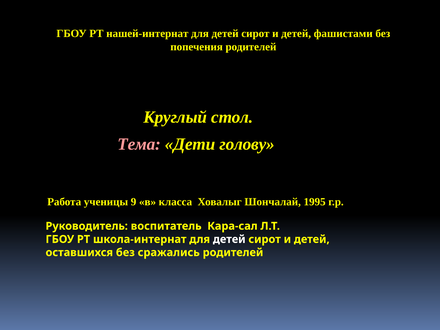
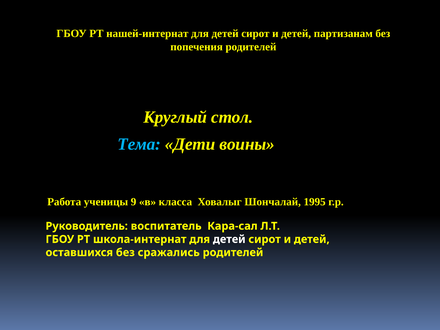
фашистами: фашистами -> партизанам (343, 34)
Тема colour: pink -> light blue (139, 144)
голову: голову -> воины (247, 144)
